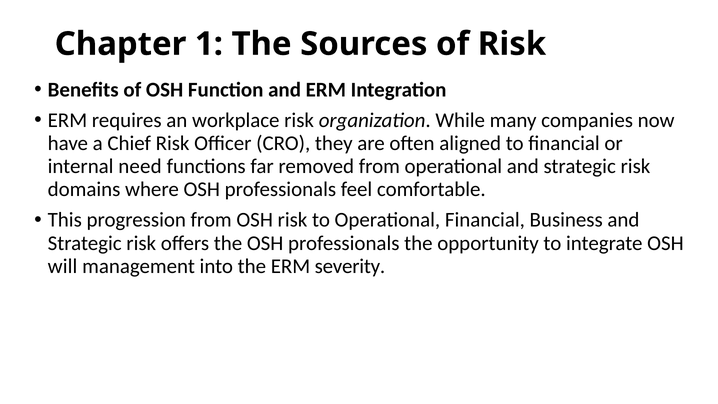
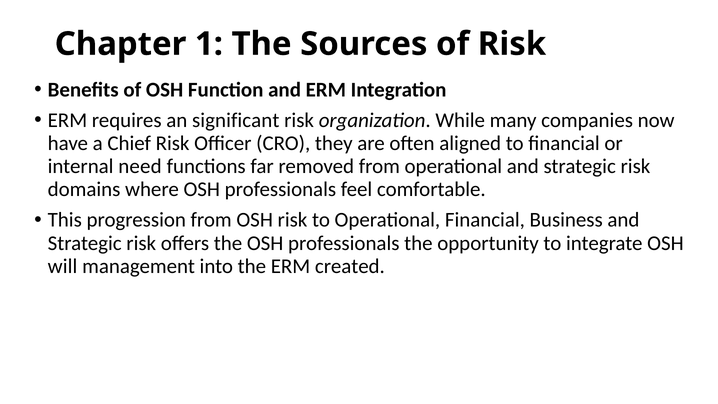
workplace: workplace -> significant (236, 120)
severity: severity -> created (350, 266)
